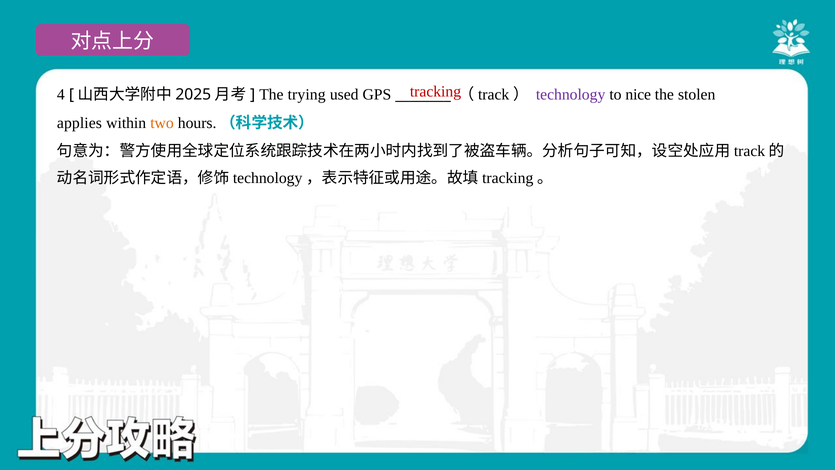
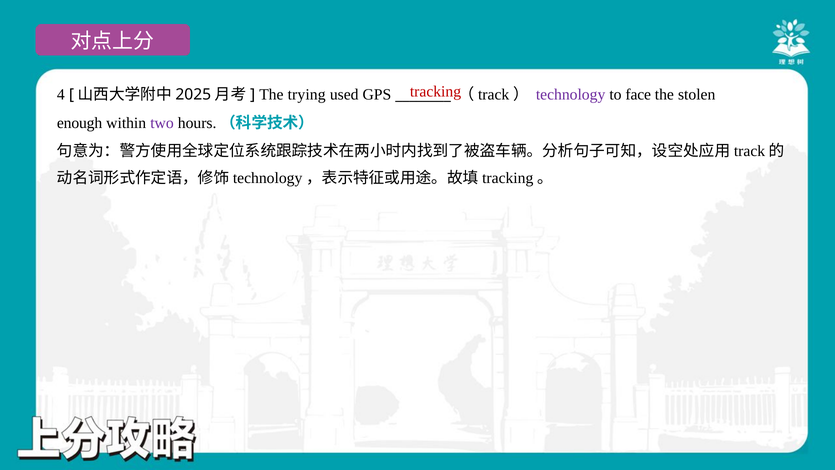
nice: nice -> face (638, 94)
applies: applies -> enough (80, 123)
two colour: orange -> purple (162, 123)
